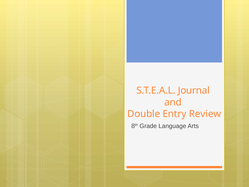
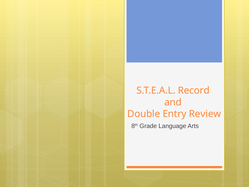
Journal: Journal -> Record (194, 90)
